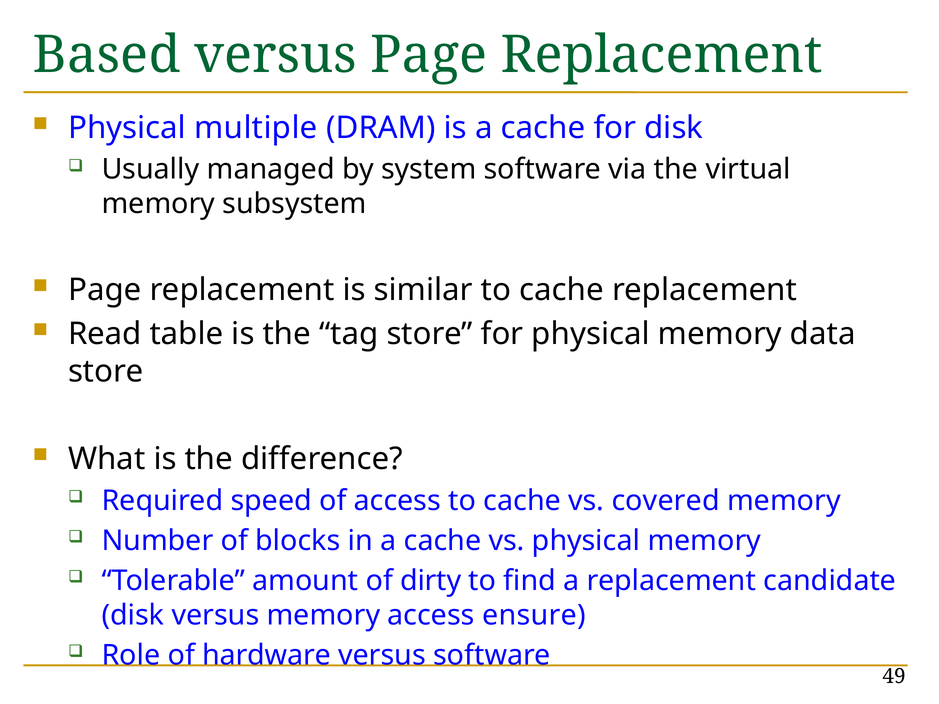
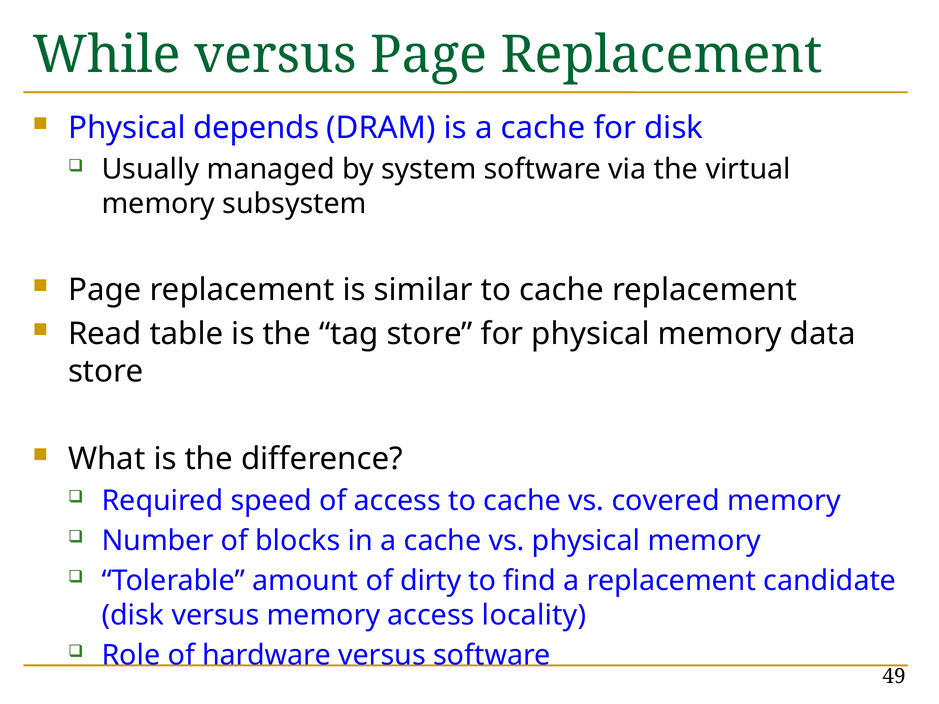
Based: Based -> While (107, 55)
multiple: multiple -> depends (256, 128)
ensure: ensure -> locality (534, 615)
